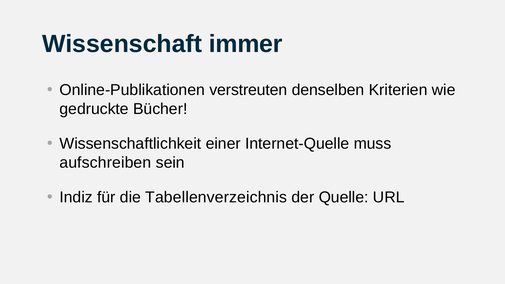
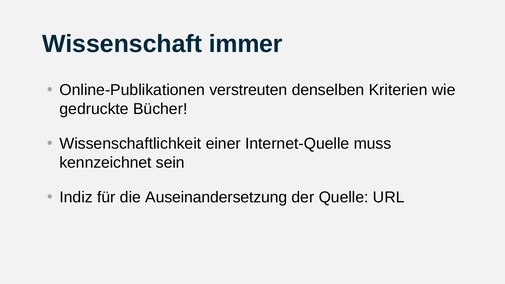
aufschreiben: aufschreiben -> kennzeichnet (106, 163)
Tabellenverzeichnis: Tabellenverzeichnis -> Auseinandersetzung (216, 197)
